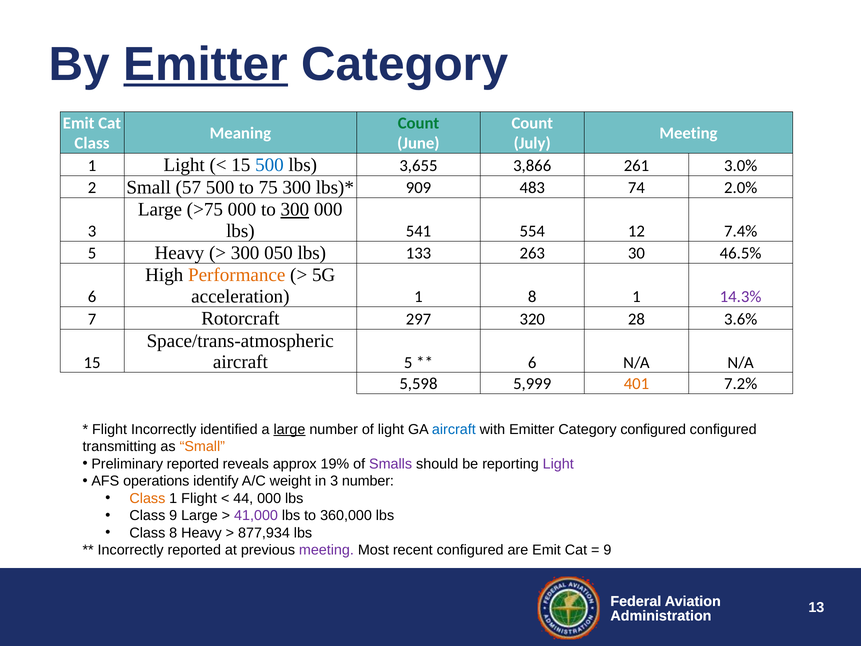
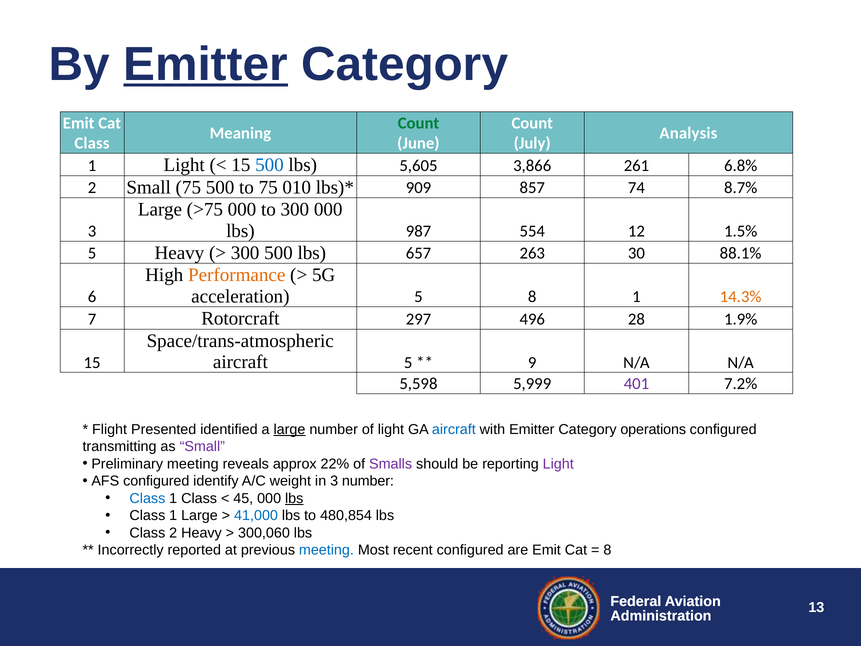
Meeting: Meeting -> Analysis (688, 133)
3,655: 3,655 -> 5,605 (418, 166)
3.0%: 3.0% -> 6.8% (741, 166)
Small 57: 57 -> 75 (188, 187)
75 300: 300 -> 010 (297, 187)
483: 483 -> 857 (532, 188)
2.0%: 2.0% -> 8.7% (741, 188)
300 underline: present -> none (295, 209)
541: 541 -> 987 (418, 231)
7.4%: 7.4% -> 1.5% (741, 231)
300 050: 050 -> 500 (278, 253)
133: 133 -> 657 (418, 253)
46.5%: 46.5% -> 88.1% (741, 253)
acceleration 1: 1 -> 5 (418, 297)
14.3% colour: purple -> orange (741, 297)
320: 320 -> 496 (532, 319)
3.6%: 3.6% -> 1.9% (741, 319)
6: 6 -> 9 (532, 362)
401 colour: orange -> purple (636, 384)
Flight Incorrectly: Incorrectly -> Presented (164, 429)
Category configured: configured -> operations (653, 429)
Small colour: orange -> purple (202, 447)
Preliminary reported: reported -> meeting (193, 464)
19%: 19% -> 22% (335, 464)
AFS operations: operations -> configured (156, 481)
Class colour: orange -> blue (147, 498)
1 Flight: Flight -> Class (199, 498)
44: 44 -> 45 (243, 498)
lbs underline: none -> present (294, 498)
9: 9 -> 1 (173, 515)
41,000 colour: purple -> blue (256, 515)
360,000: 360,000 -> 480,854 (346, 515)
Class 8: 8 -> 2 (173, 533)
877,934: 877,934 -> 300,060 (264, 533)
meeting colour: purple -> blue (326, 550)
9: 9 -> 8 (607, 550)
